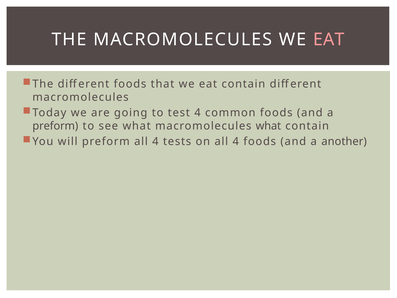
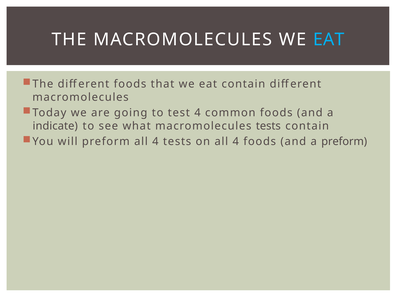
EAT colour: pink -> light blue (329, 40)
preform: preform -> indicate (55, 126)
macromolecules what: what -> tests (268, 126)
a another: another -> preform (344, 141)
